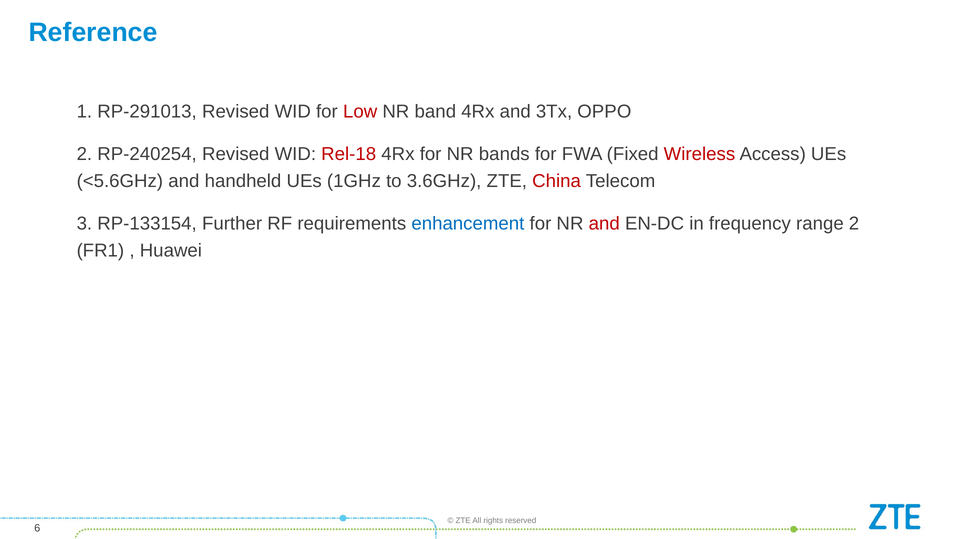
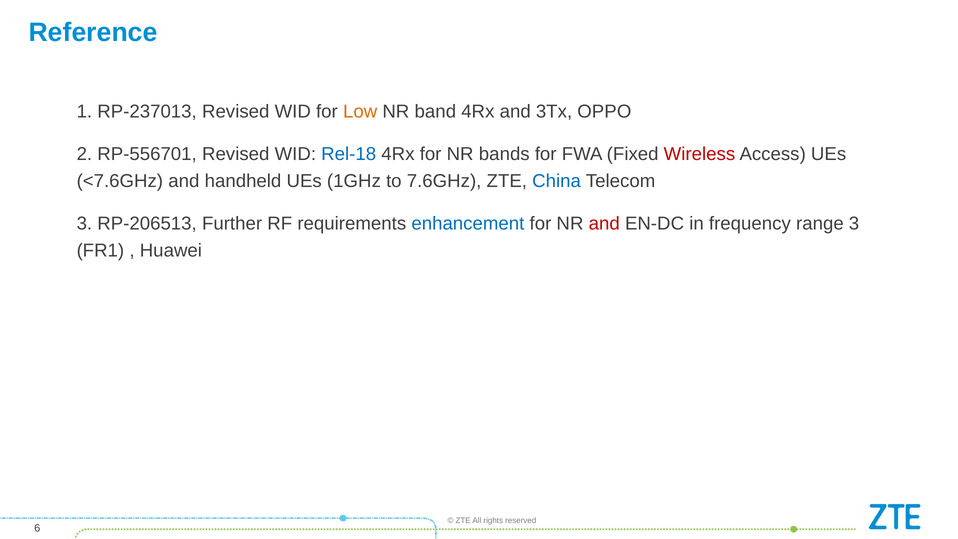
RP-291013: RP-291013 -> RP-237013 (147, 112)
Low colour: red -> orange (360, 112)
RP-240254: RP-240254 -> RP-556701 (147, 154)
Rel-18 colour: red -> blue (349, 154)
<5.6GHz: <5.6GHz -> <7.6GHz (120, 181)
3.6GHz: 3.6GHz -> 7.6GHz (444, 181)
China colour: red -> blue (557, 181)
RP-133154: RP-133154 -> RP-206513 (147, 224)
range 2: 2 -> 3 (854, 224)
